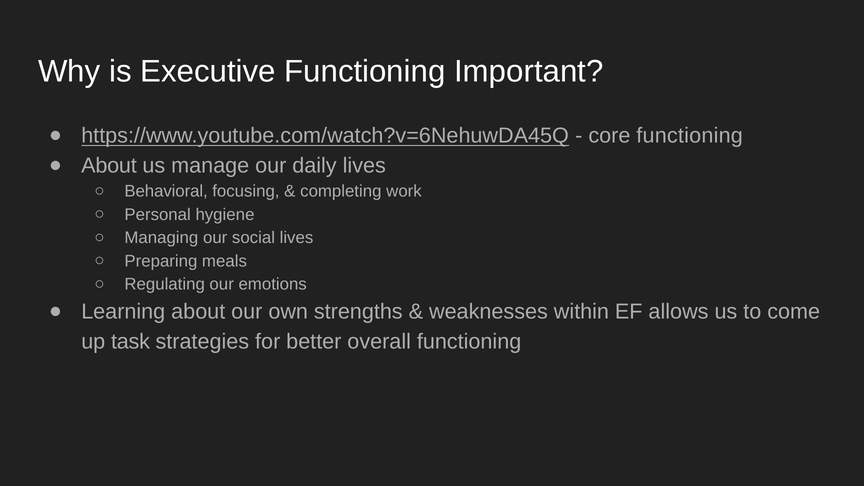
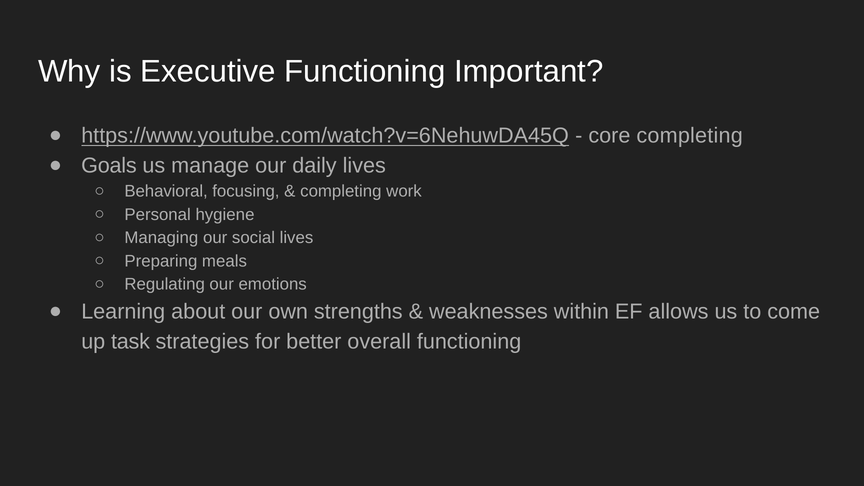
core functioning: functioning -> completing (690, 136)
About: About -> Goals (109, 166)
